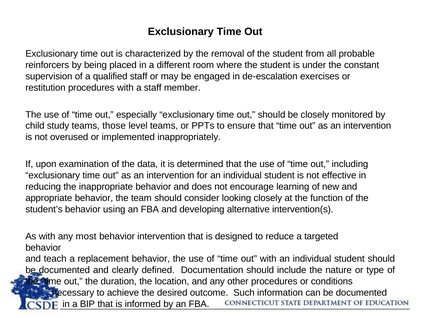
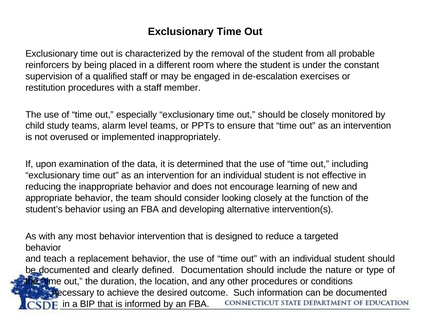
those: those -> alarm (114, 126)
